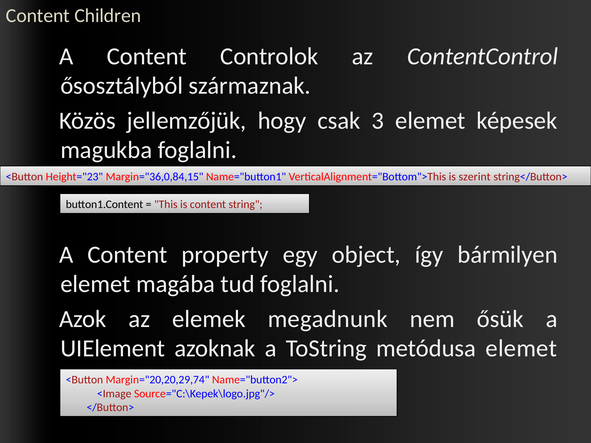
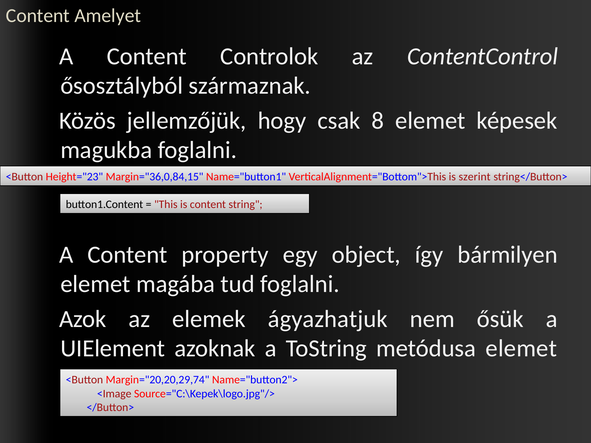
Children: Children -> Amelyet (108, 16)
3: 3 -> 8 (378, 121)
megadnunk: megadnunk -> ágyazhatjuk (328, 319)
